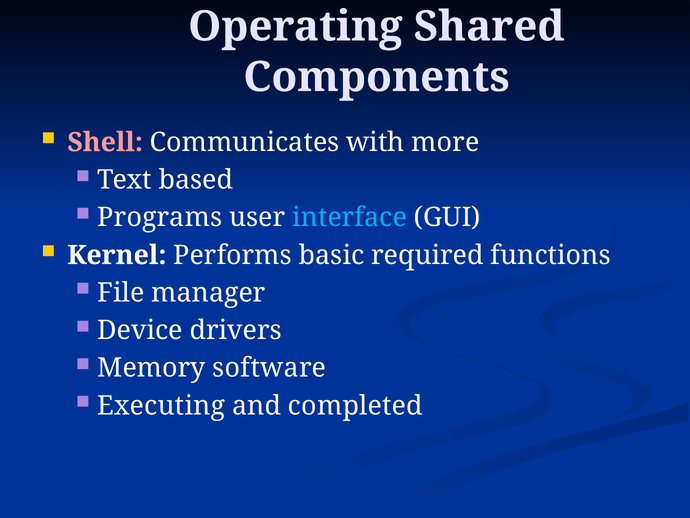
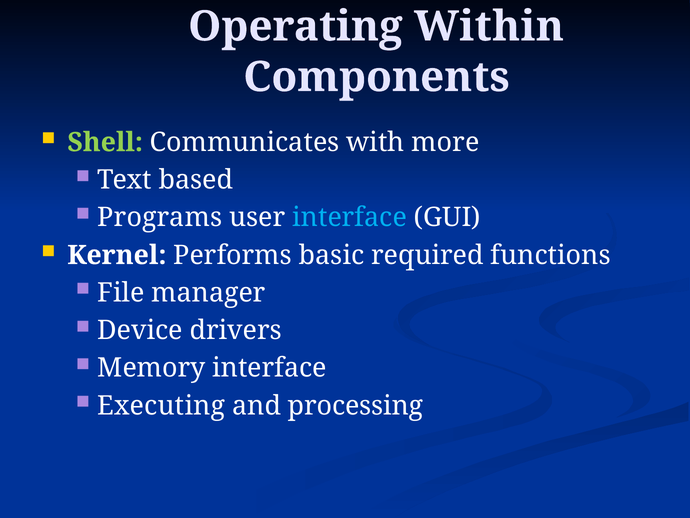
Shared: Shared -> Within (489, 27)
Shell colour: pink -> light green (105, 142)
Memory software: software -> interface (269, 368)
completed: completed -> processing (356, 405)
